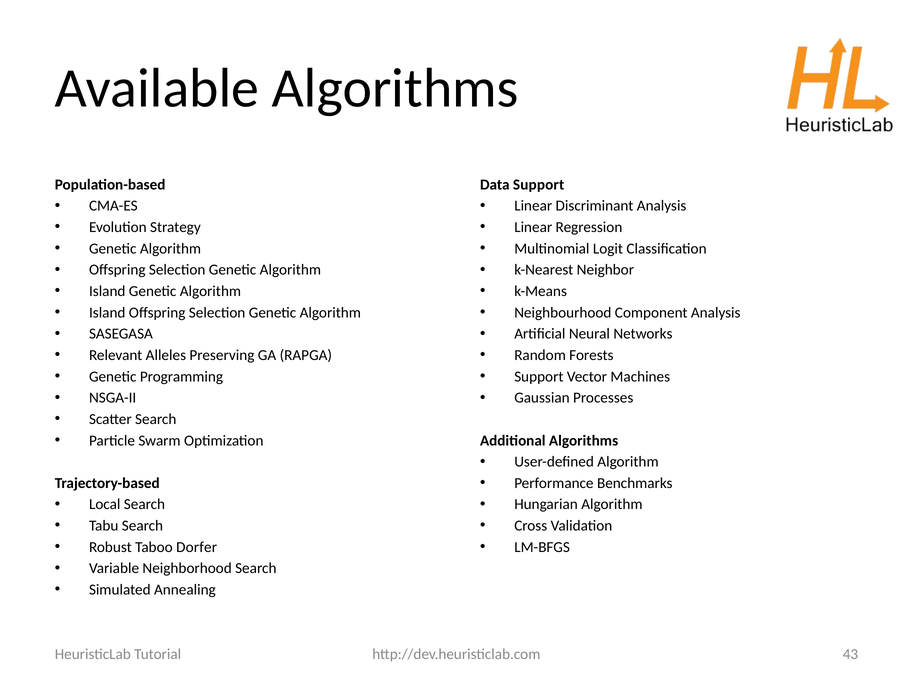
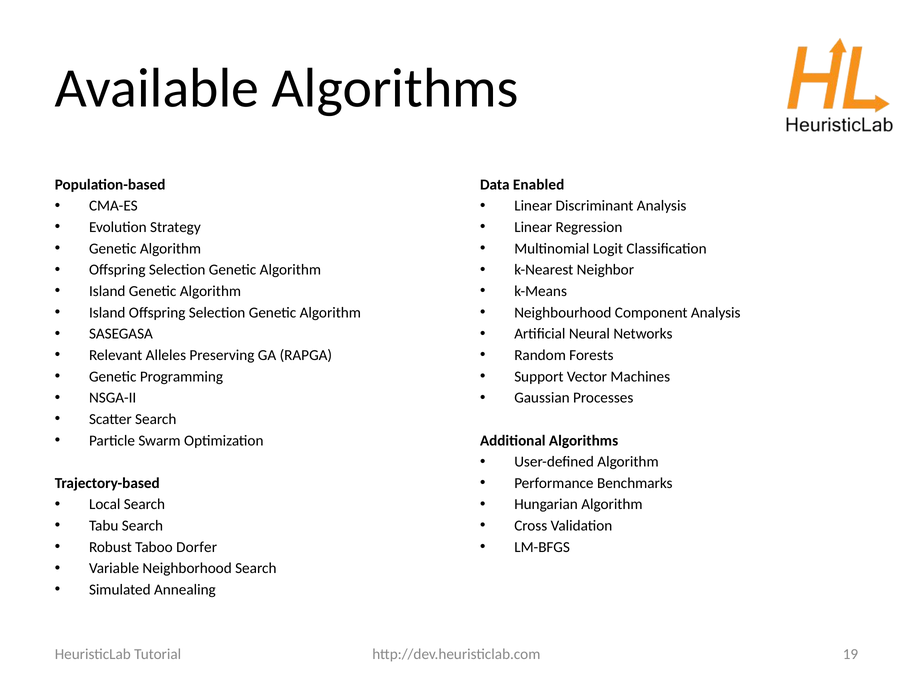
Data Support: Support -> Enabled (539, 185)
43: 43 -> 19 (851, 654)
